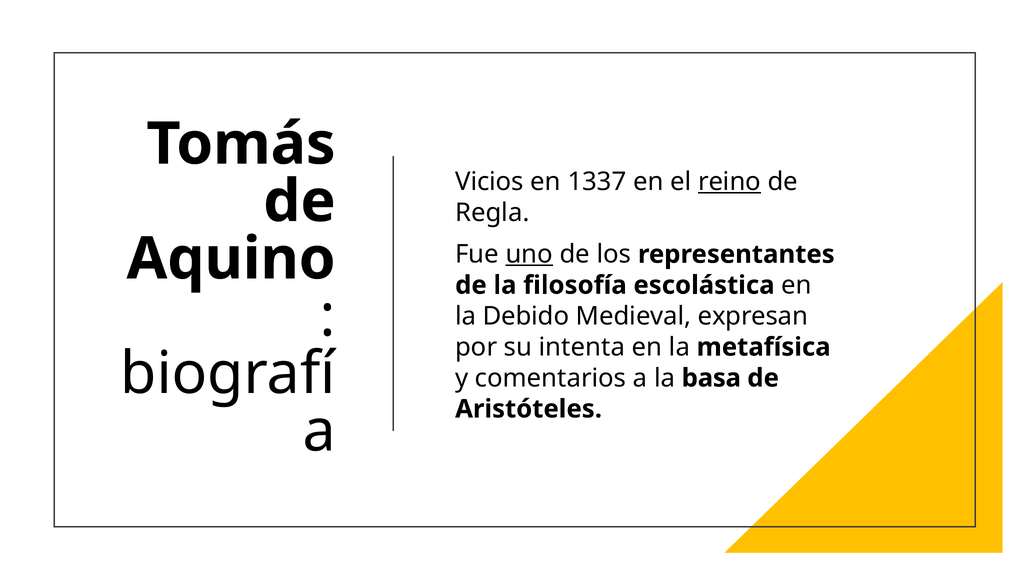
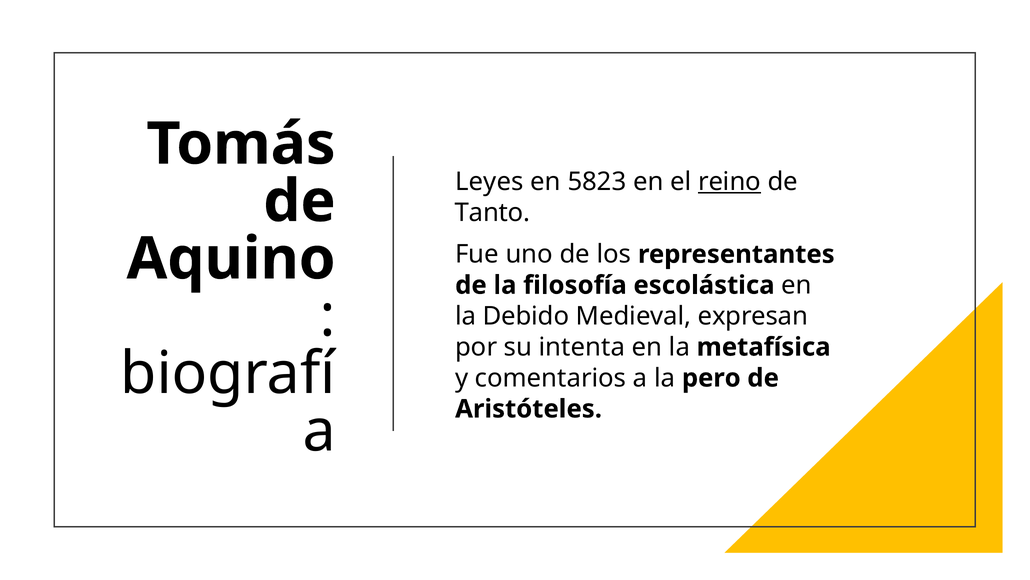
Vicios: Vicios -> Leyes (489, 182)
1337: 1337 -> 5823 (597, 182)
Regla: Regla -> Tanto (492, 212)
uno underline: present -> none (529, 254)
basa: basa -> pero (711, 378)
